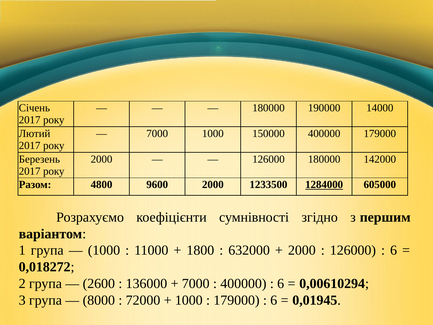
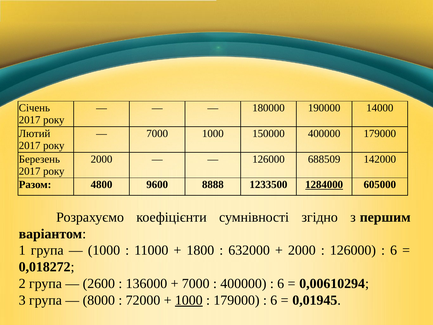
126000 180000: 180000 -> 688509 (324, 159)
9600 2000: 2000 -> 8888 (213, 185)
1000 underline: none -> present (189, 300)
